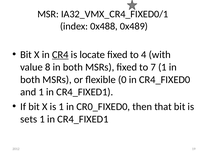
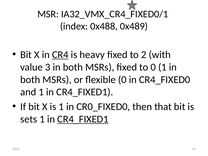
locate: locate -> heavy (92, 55)
4: 4 -> 2 (144, 55)
8: 8 -> 3 (48, 67)
to 7: 7 -> 0 (153, 67)
CR4_FIXED1 underline: none -> present (83, 119)
